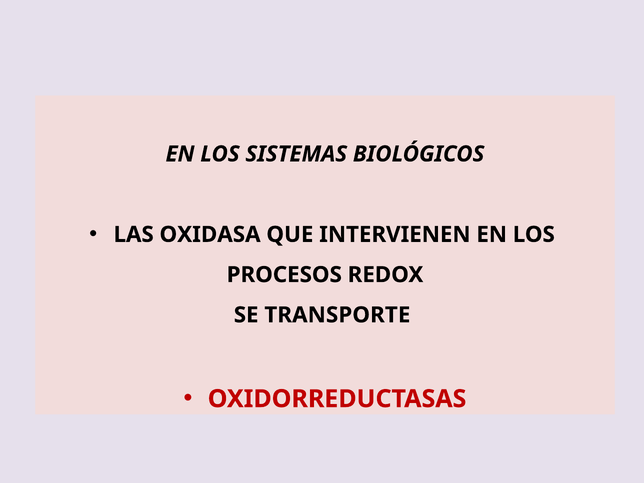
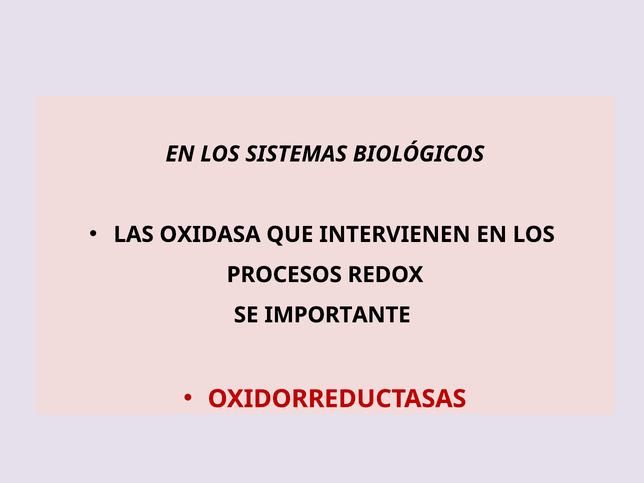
TRANSPORTE: TRANSPORTE -> IMPORTANTE (338, 315)
